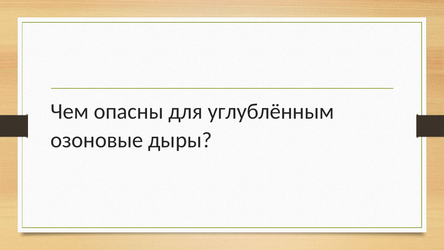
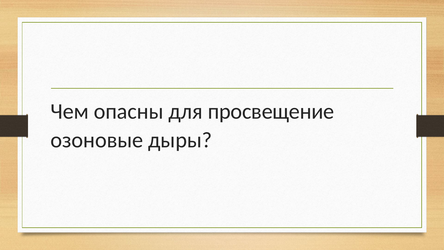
углублённым: углублённым -> просвещение (271, 112)
